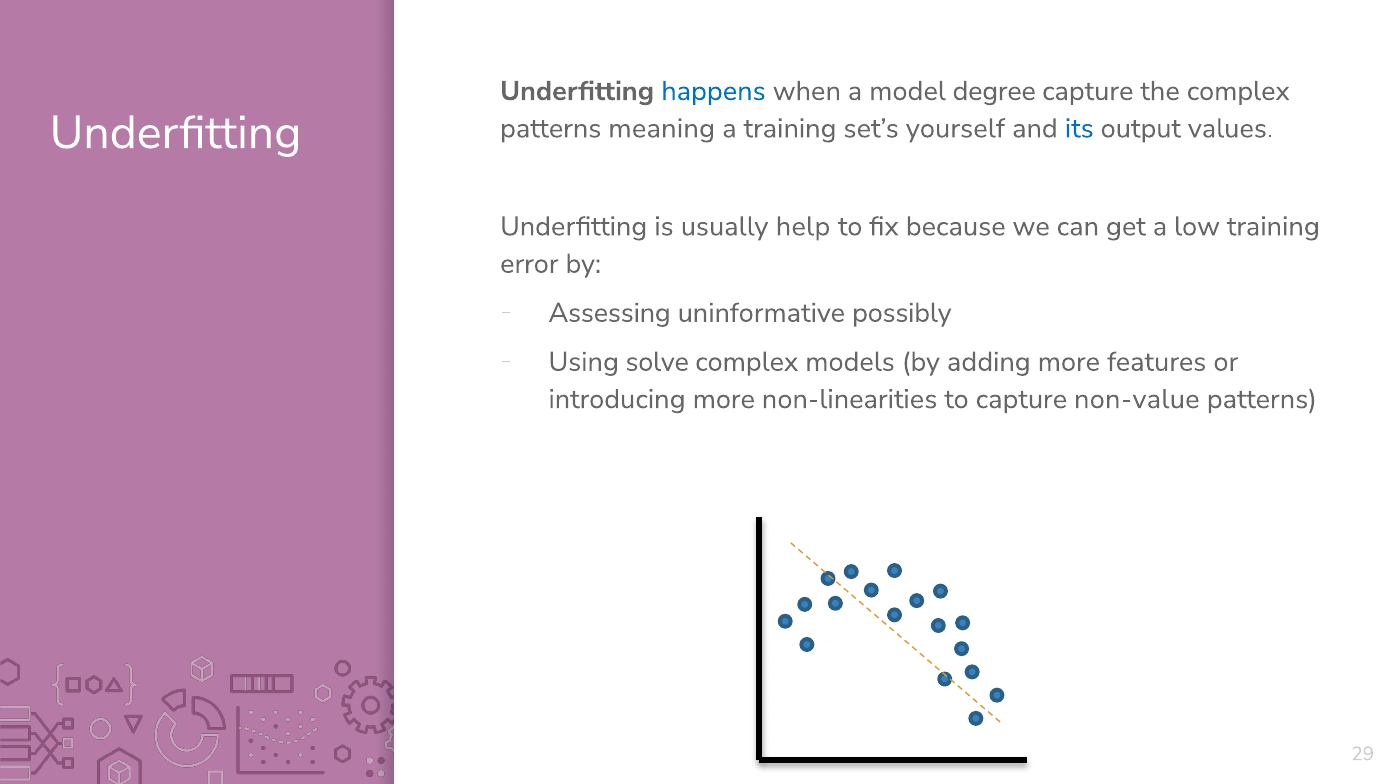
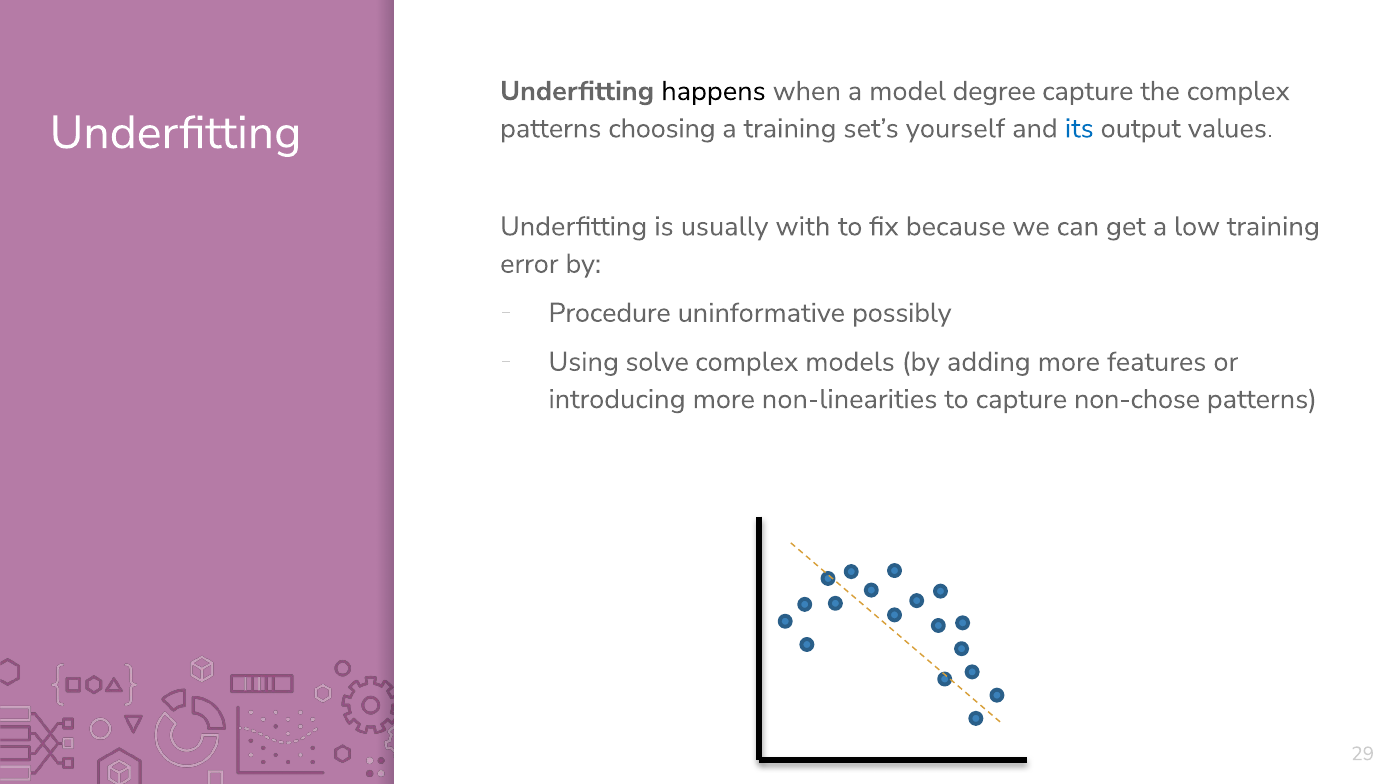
happens colour: blue -> black (713, 91)
meaning: meaning -> choosing (662, 128)
help: help -> with (803, 226)
Assessing: Assessing -> Procedure (610, 313)
non-value: non-value -> non-chose (1137, 399)
